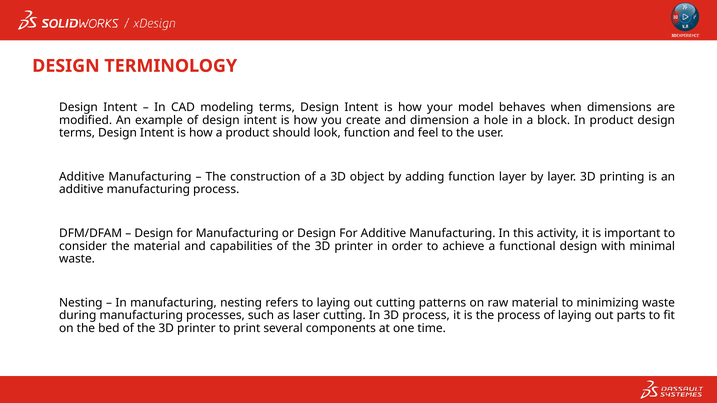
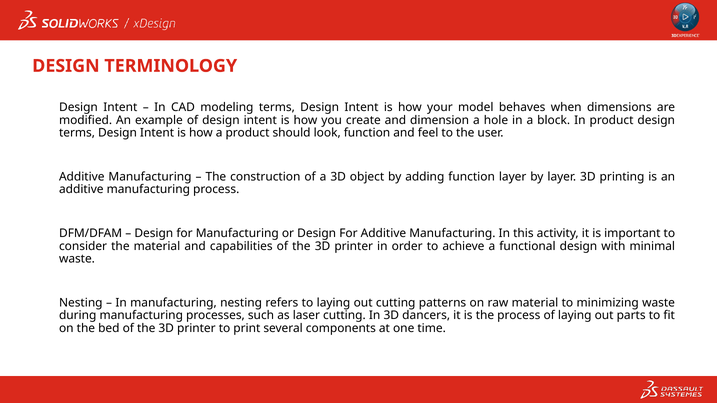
3D process: process -> dancers (426, 316)
